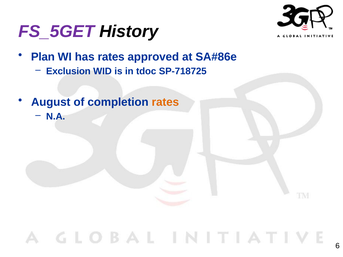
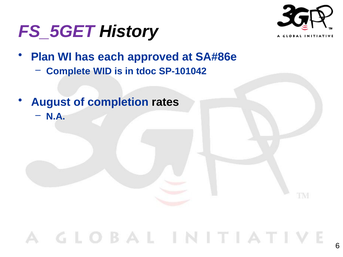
has rates: rates -> each (111, 57)
Exclusion: Exclusion -> Complete (68, 71)
SP-718725: SP-718725 -> SP-101042 (183, 71)
rates colour: orange -> black (165, 102)
